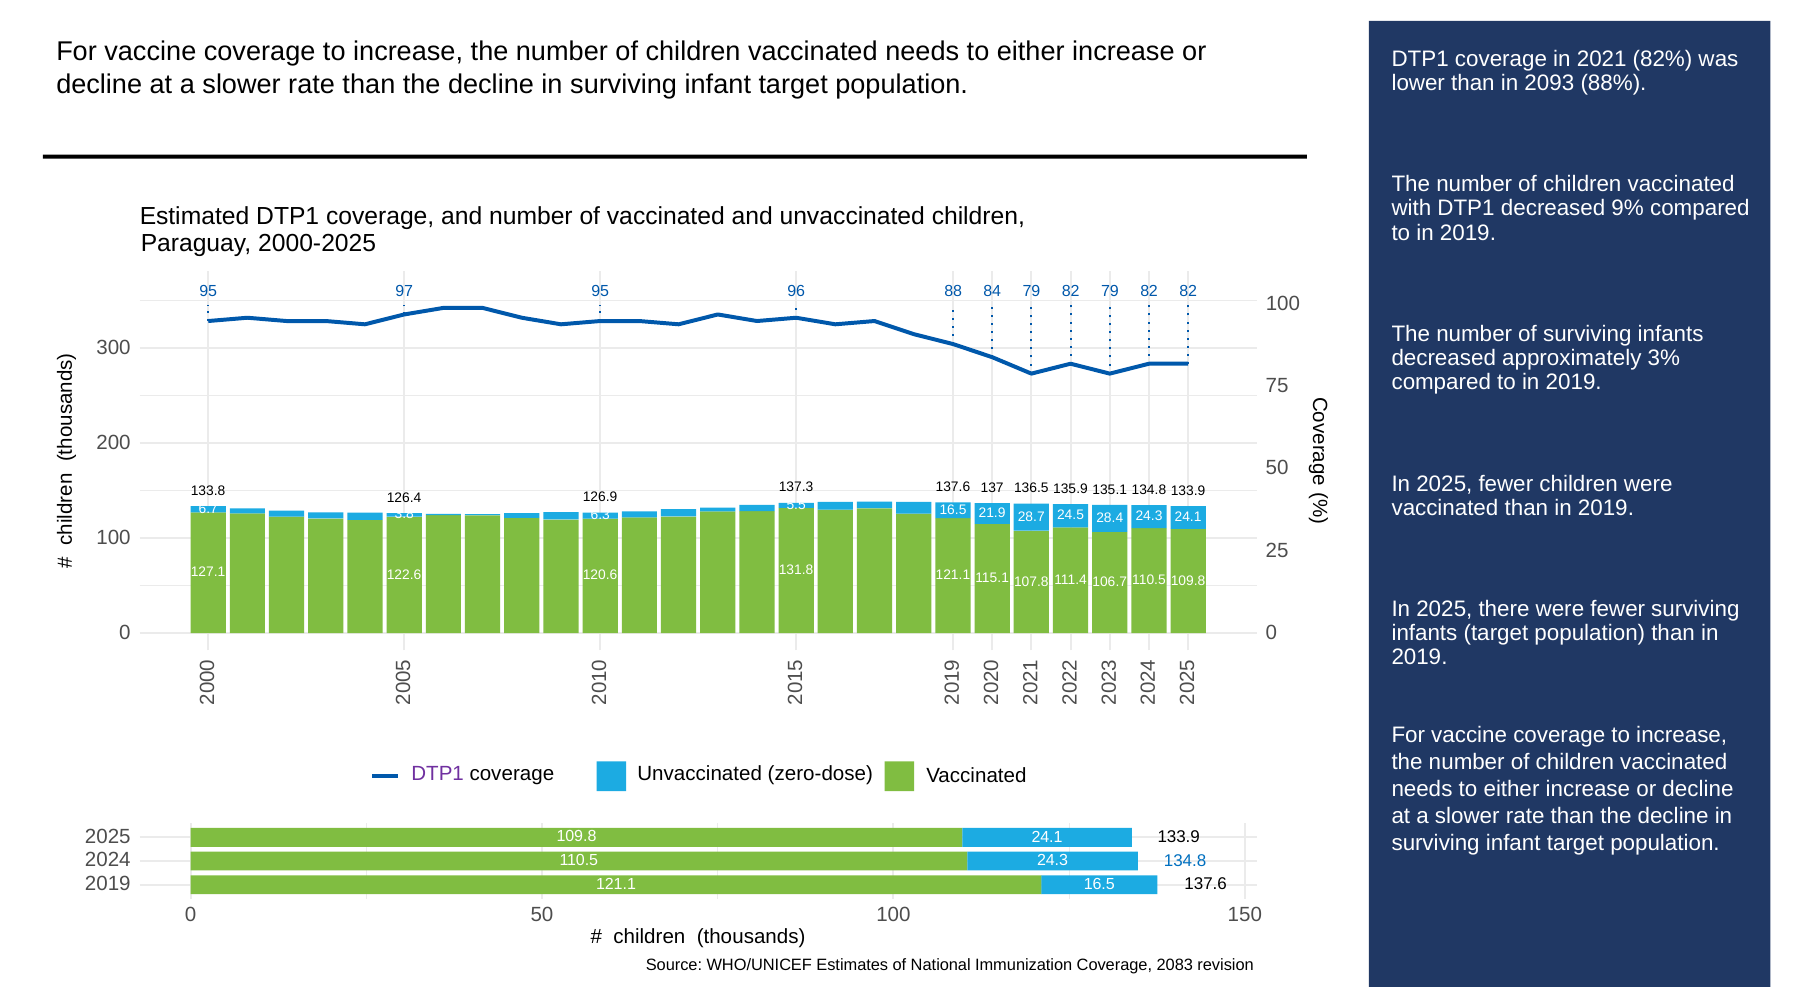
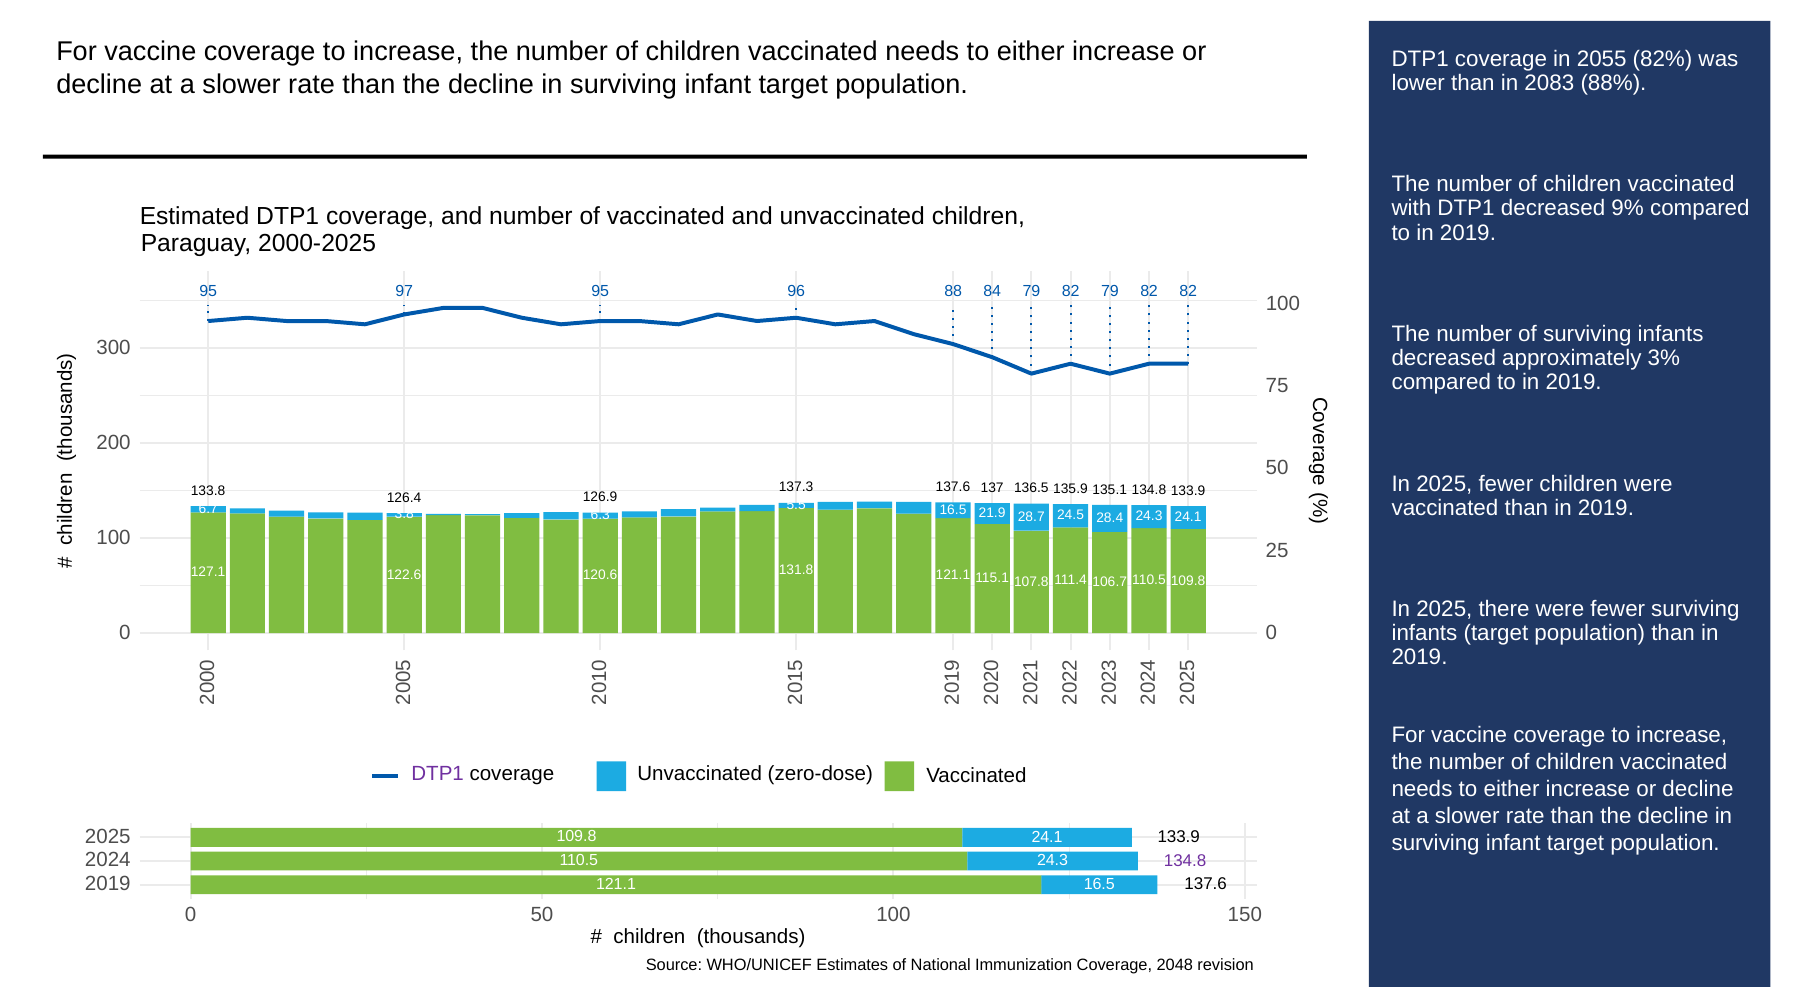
2021: 2021 -> 2055 (1602, 59)
2093: 2093 -> 2083 (1549, 83)
134.8 colour: blue -> purple (1185, 861)
2083: 2083 -> 2048 (1175, 966)
